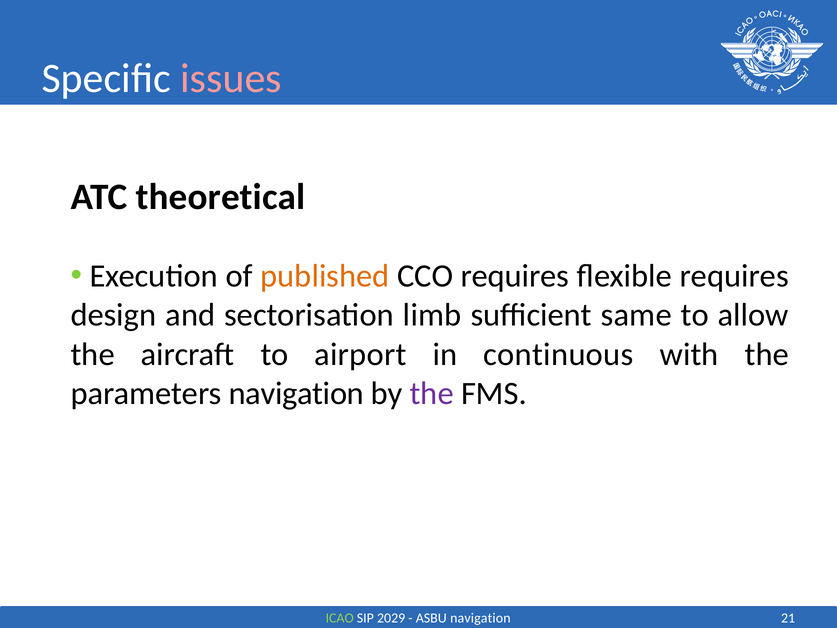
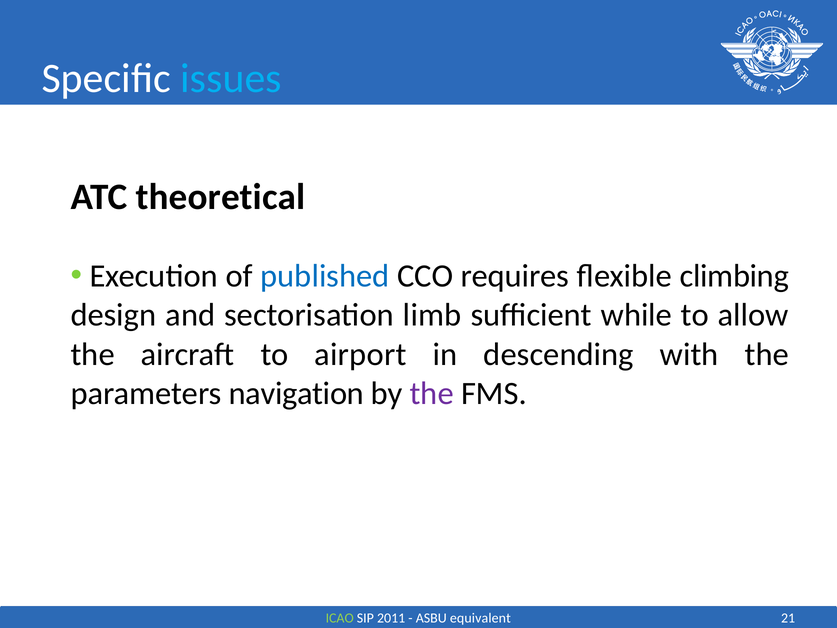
issues colour: pink -> light blue (231, 78)
published colour: orange -> blue (325, 276)
flexible requires: requires -> climbing (734, 276)
same: same -> while (636, 315)
continuous: continuous -> descending (559, 354)
2029: 2029 -> 2011 (391, 618)
ASBU navigation: navigation -> equivalent (480, 618)
